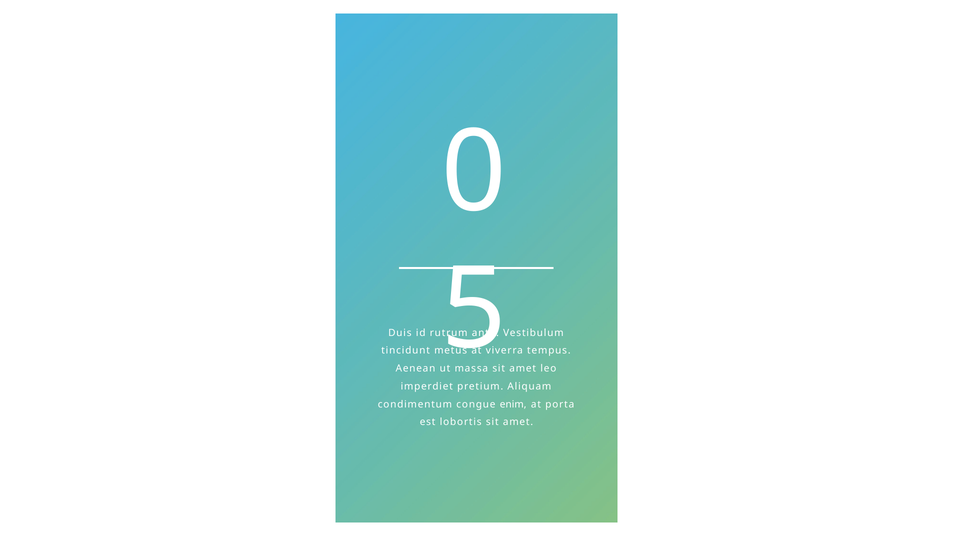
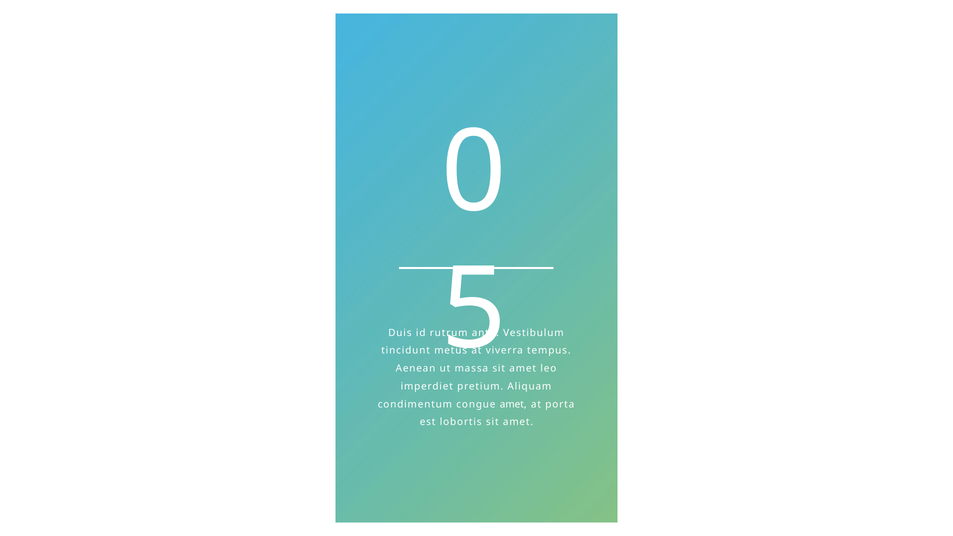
congue enim: enim -> amet (513, 404)
